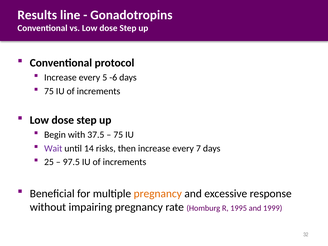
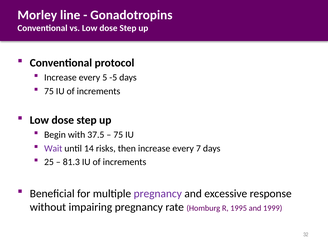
Results: Results -> Morley (37, 15)
-6: -6 -> -5 (113, 78)
97.5: 97.5 -> 81.3 (71, 162)
pregnancy colour: orange -> purple (158, 194)
